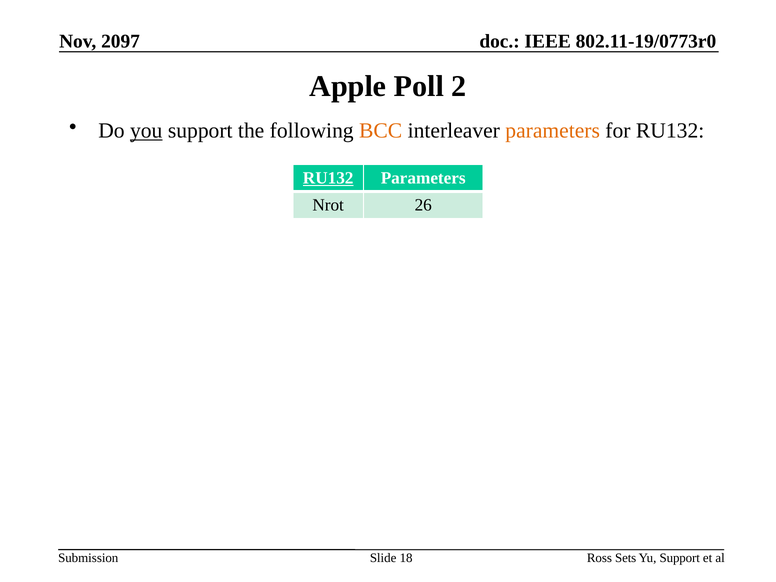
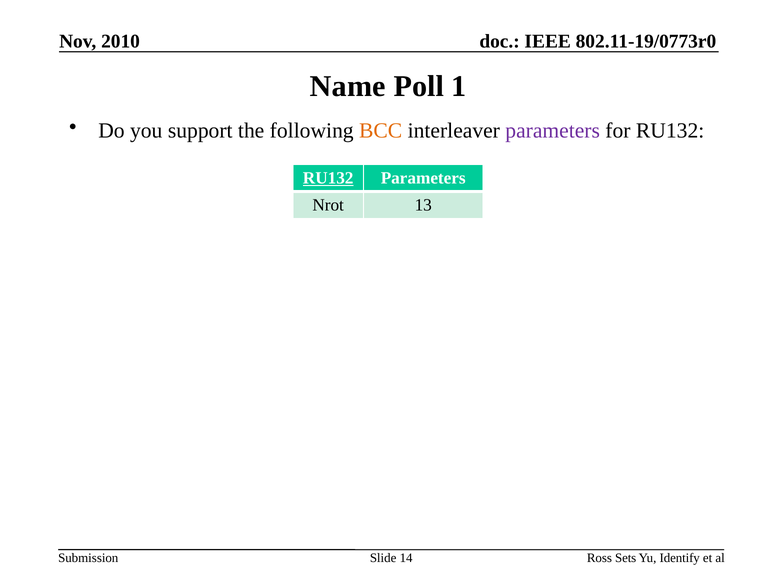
2097: 2097 -> 2010 (121, 41)
Apple: Apple -> Name (348, 86)
2: 2 -> 1 (459, 86)
you underline: present -> none (146, 131)
parameters colour: orange -> purple (553, 131)
26: 26 -> 13 (423, 205)
18: 18 -> 14 (406, 558)
Yu Support: Support -> Identify (680, 558)
